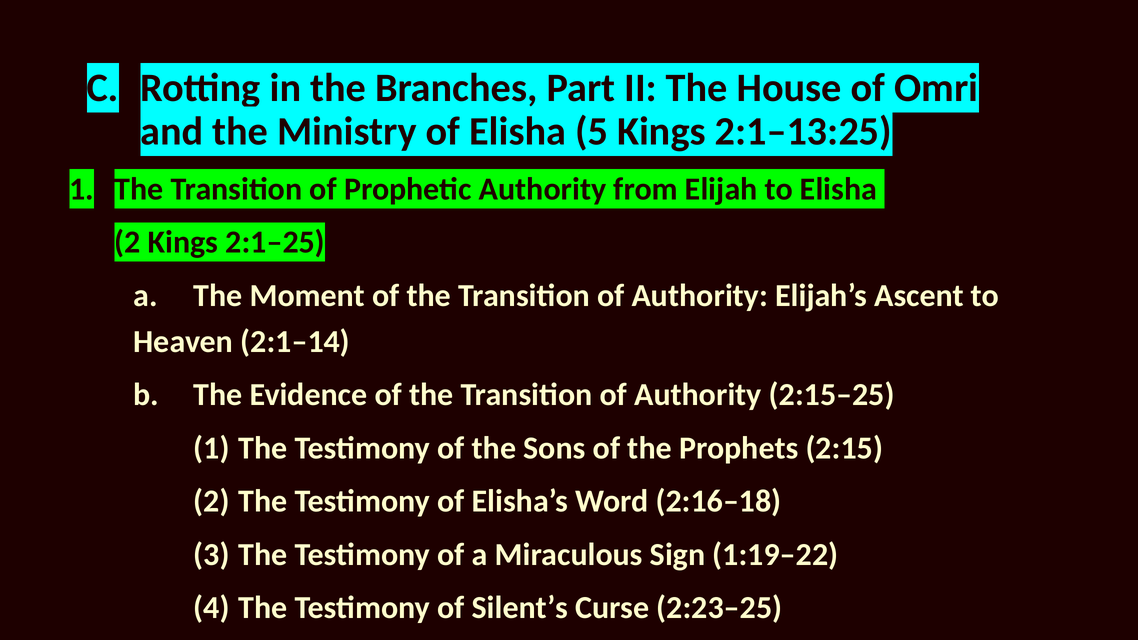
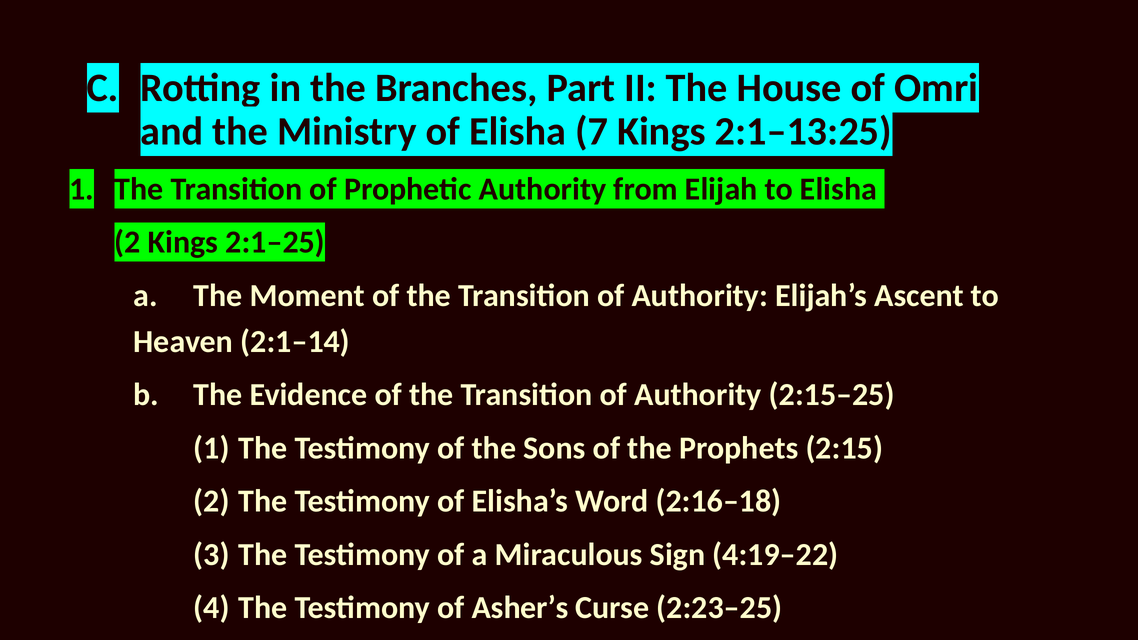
5: 5 -> 7 (592, 132)
1:19–22: 1:19–22 -> 4:19–22 (775, 555)
Silent’s: Silent’s -> Asher’s (520, 608)
